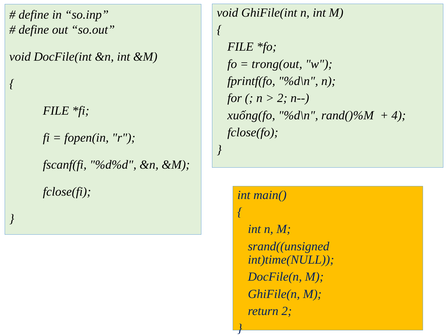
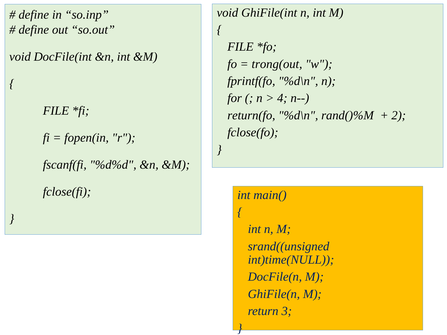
2: 2 -> 4 (282, 98)
xuống(fo: xuống(fo -> return(fo (251, 115)
4: 4 -> 2 (399, 115)
return 2: 2 -> 3 (287, 311)
